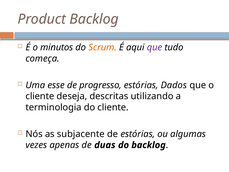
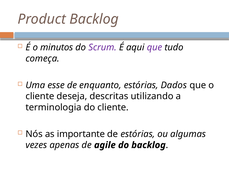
Scrum colour: orange -> purple (103, 47)
progresso: progresso -> enquanto (100, 85)
subjacente: subjacente -> importante (81, 134)
duas: duas -> agile (105, 145)
